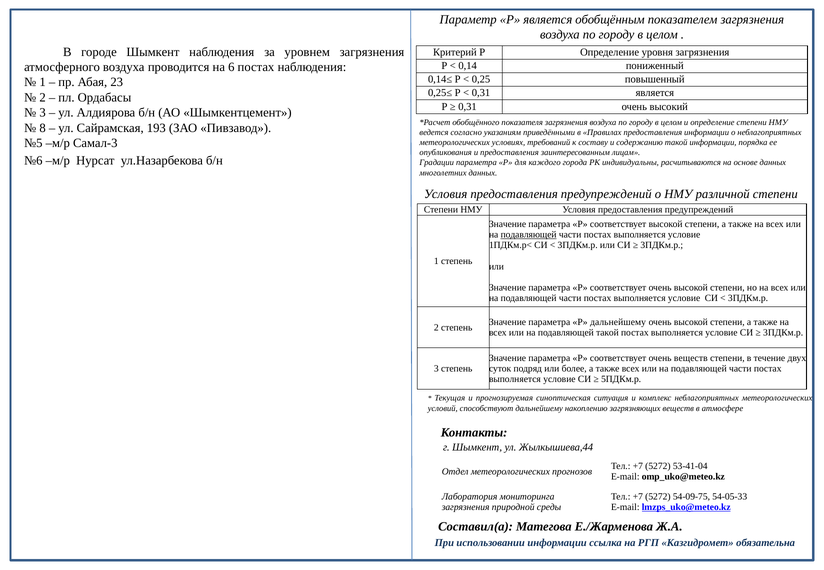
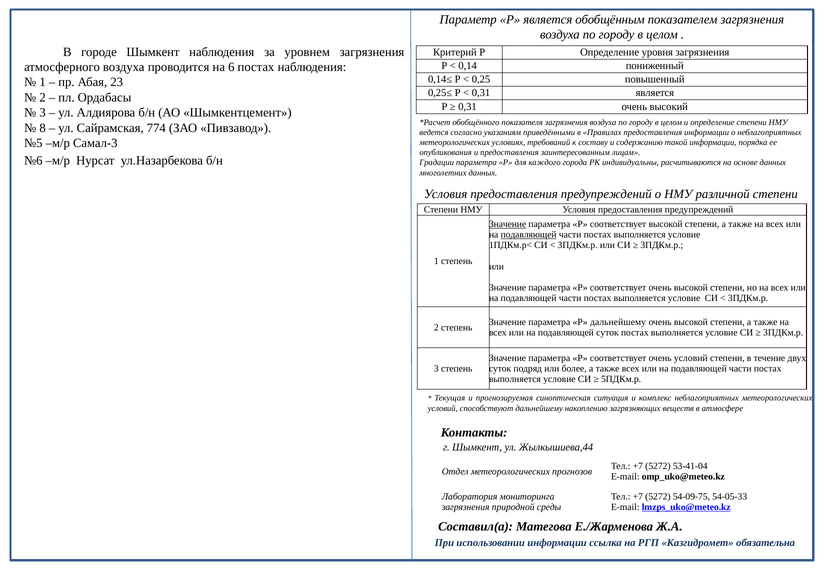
193: 193 -> 774 (156, 128)
Значение underline: none -> present (508, 224)
подавляющей такой: такой -> суток (607, 333)
очень веществ: веществ -> условий (691, 358)
